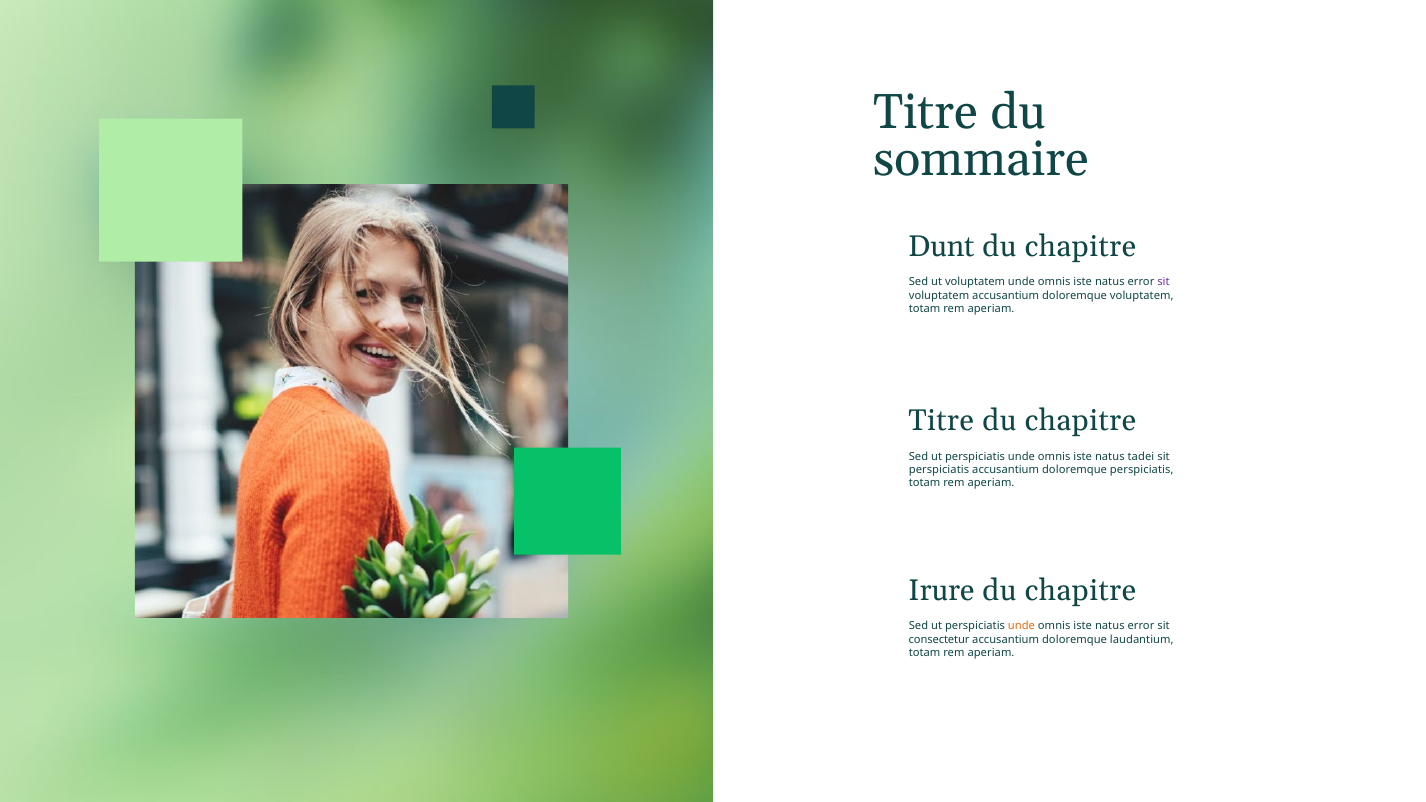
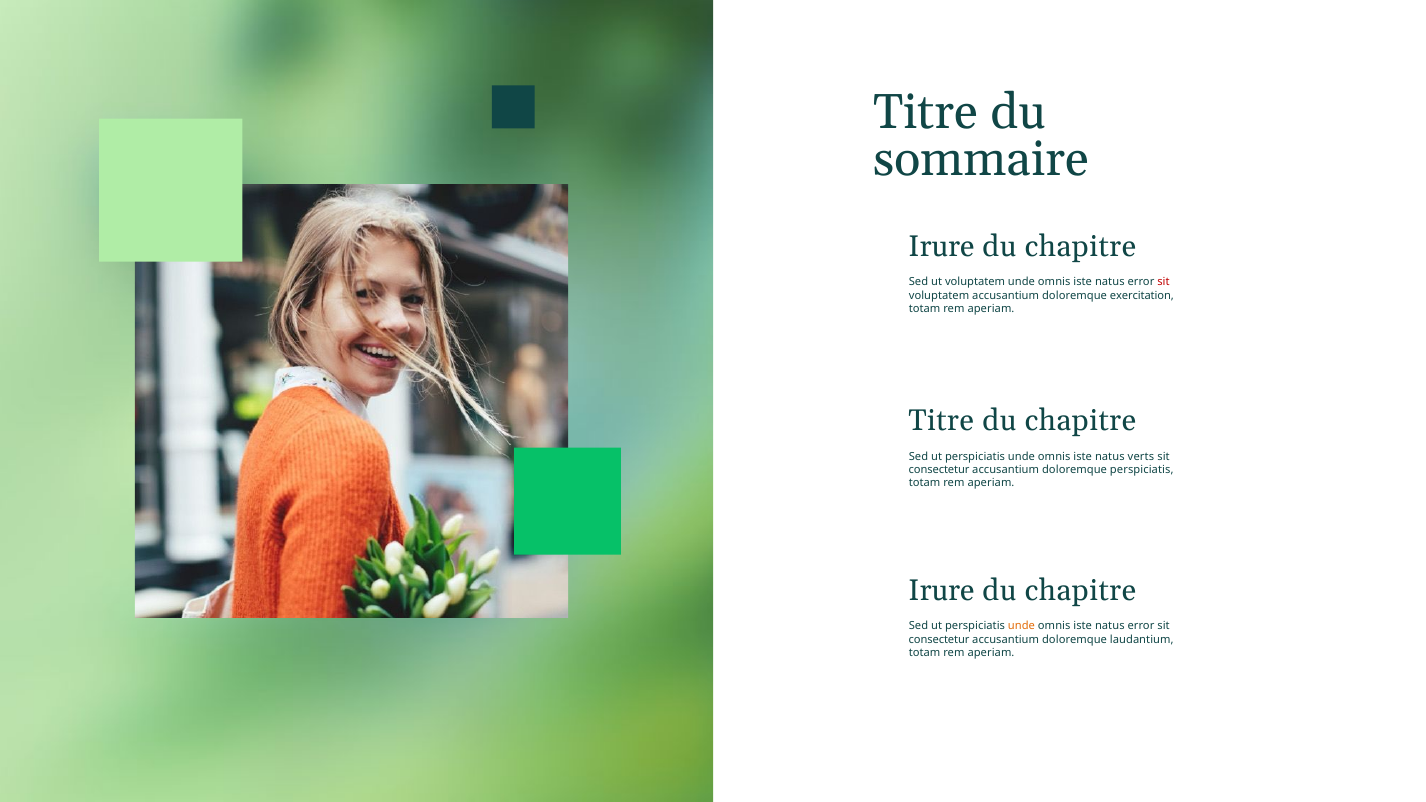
Dunt: Dunt -> Irure (941, 247)
sit colour: purple -> red (1163, 282)
doloremque voluptatem: voluptatem -> exercitation (1142, 296)
tadei: tadei -> verts (1141, 457)
perspiciatis: perspiciatis -> consectetur (939, 470)
